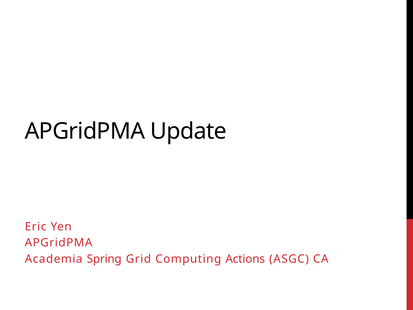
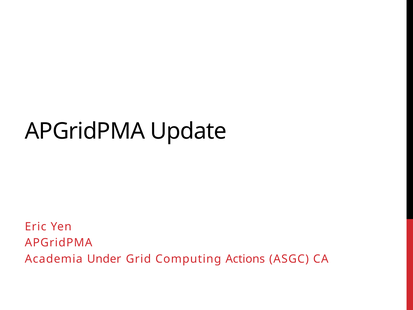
Spring: Spring -> Under (104, 259)
